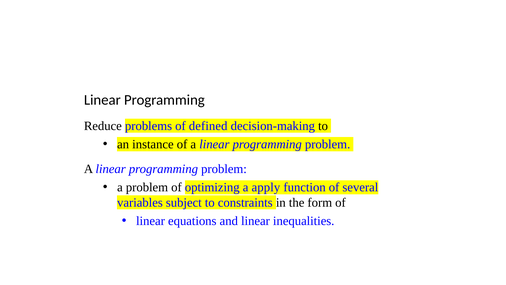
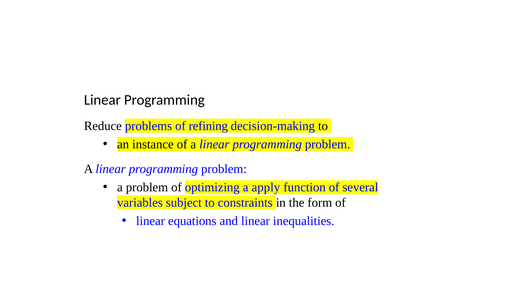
defined: defined -> refining (208, 126)
